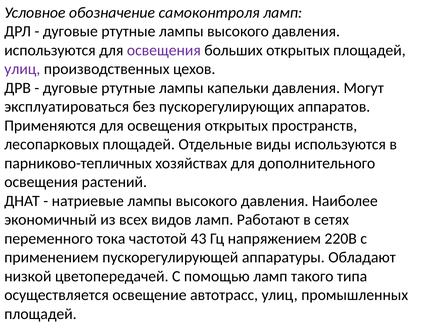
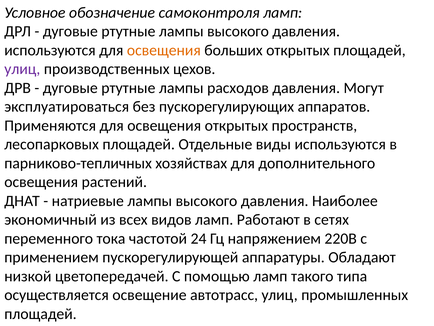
освещения colour: purple -> orange (164, 50)
капельки: капельки -> расходов (238, 88)
43: 43 -> 24 (199, 238)
